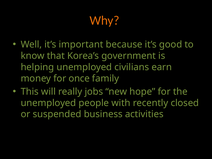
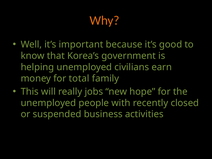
once: once -> total (79, 78)
